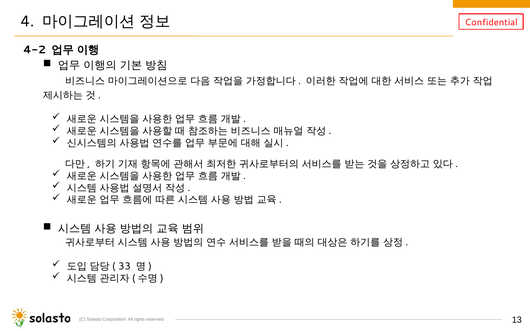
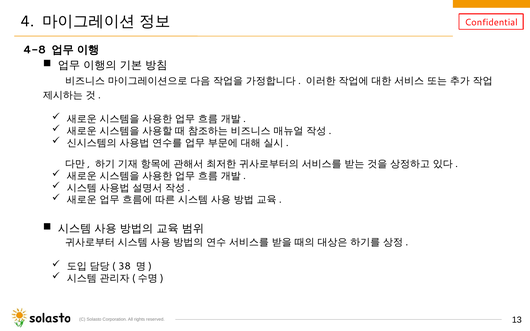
4-2: 4-2 -> 4-8 (35, 50)
33: 33 -> 38 (125, 266)
